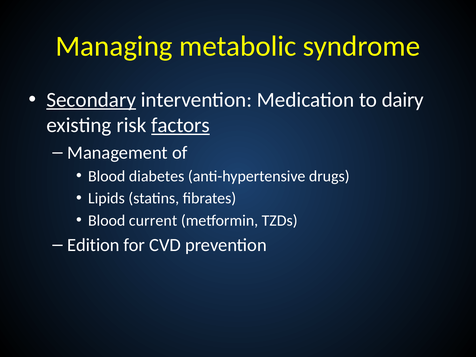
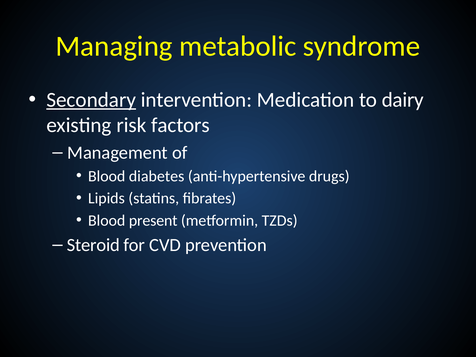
factors underline: present -> none (181, 125)
current: current -> present (153, 221)
Edition: Edition -> Steroid (93, 245)
